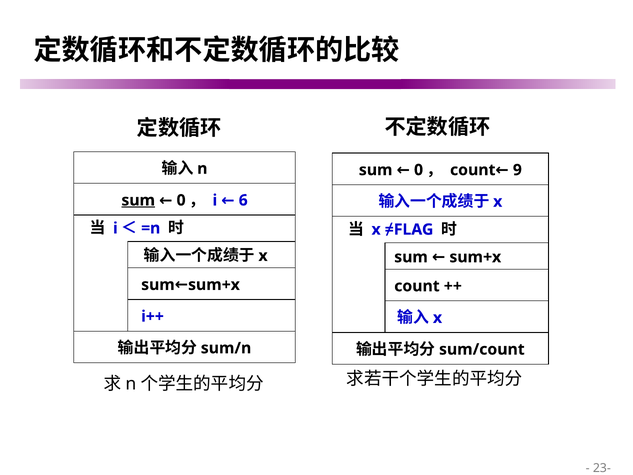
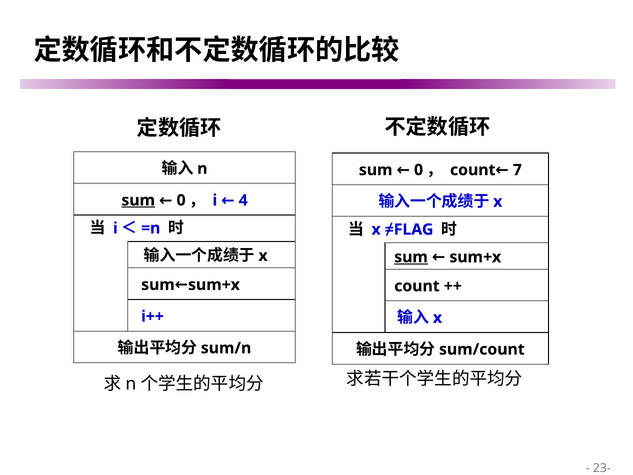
9: 9 -> 7 (517, 170)
6: 6 -> 4 (243, 200)
sum underline: none -> present (411, 257)
